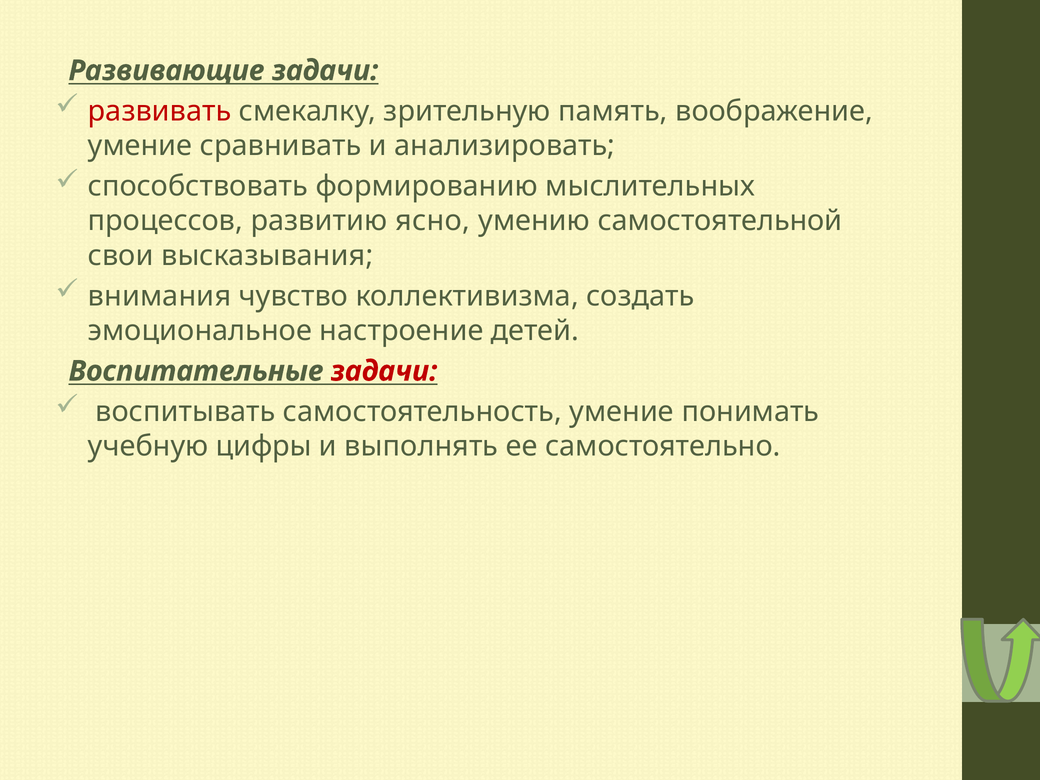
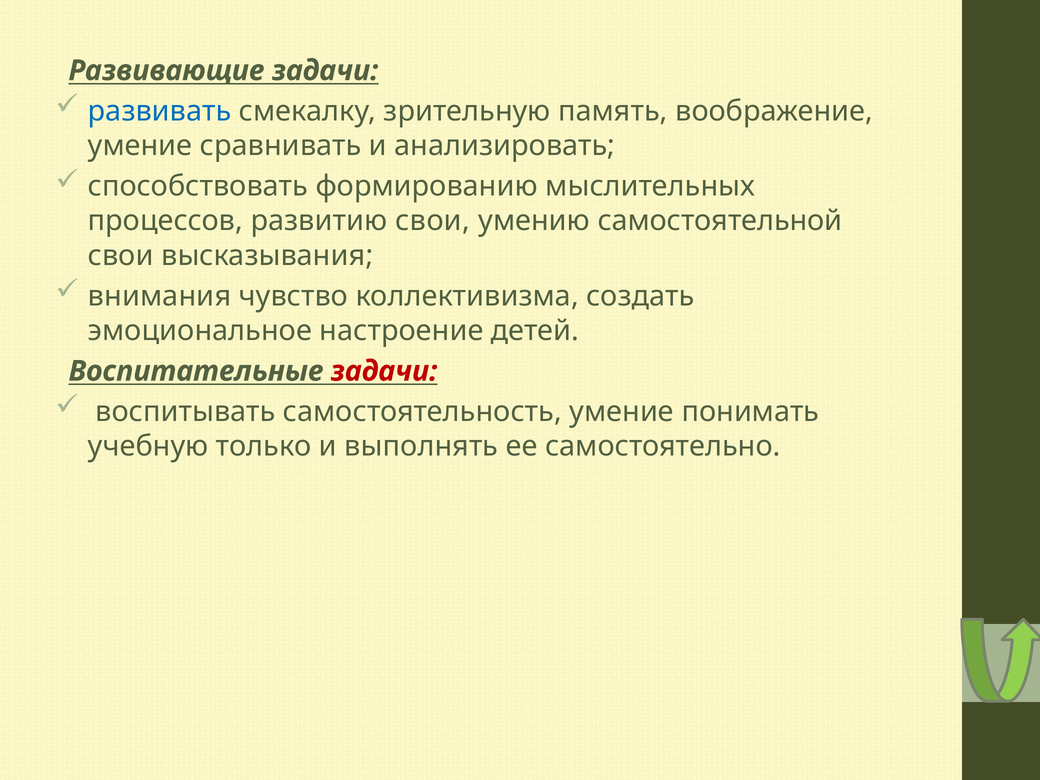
развивать colour: red -> blue (160, 111)
развитию ясно: ясно -> свои (433, 221)
цифры: цифры -> только (264, 446)
